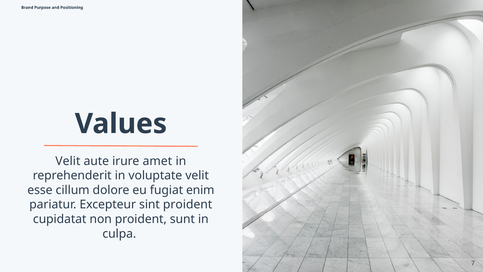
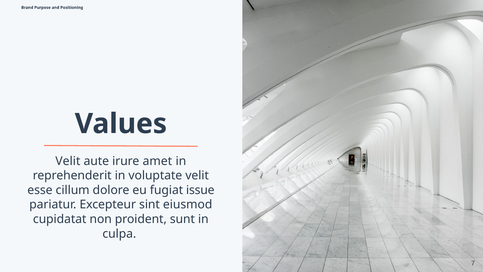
enim: enim -> issue (200, 190)
sint proident: proident -> eiusmod (188, 204)
